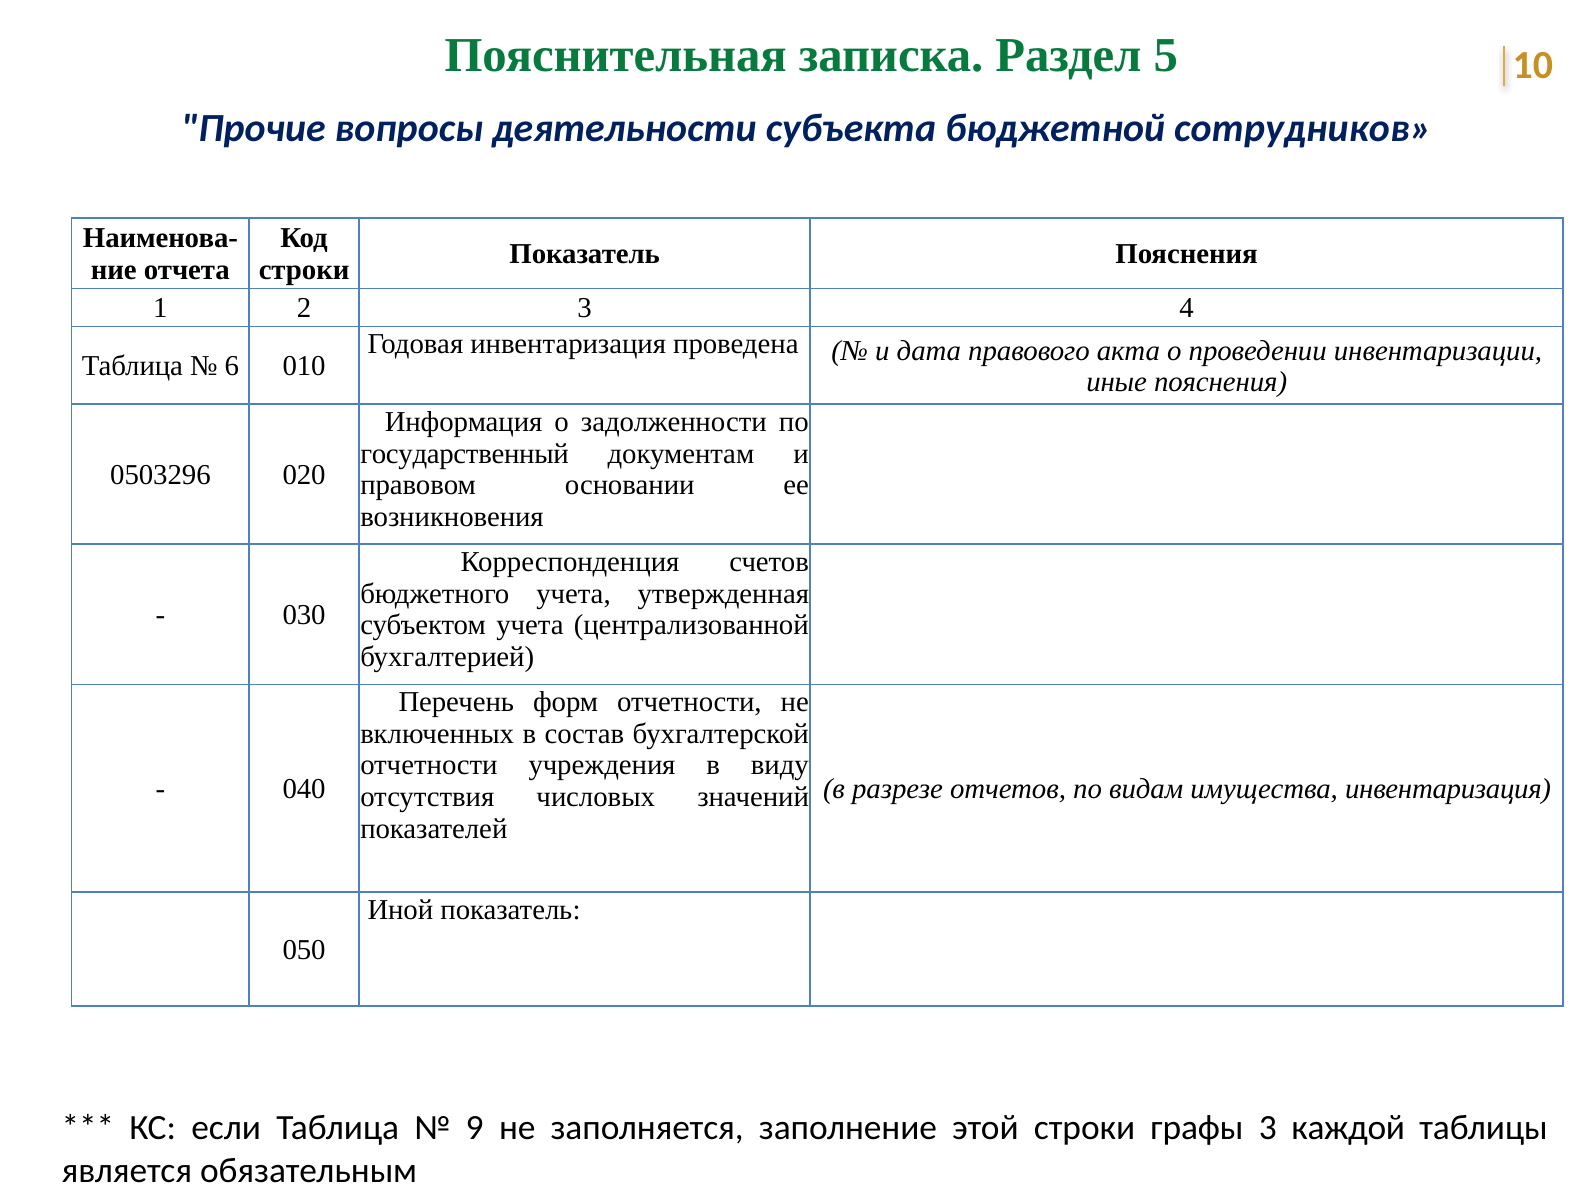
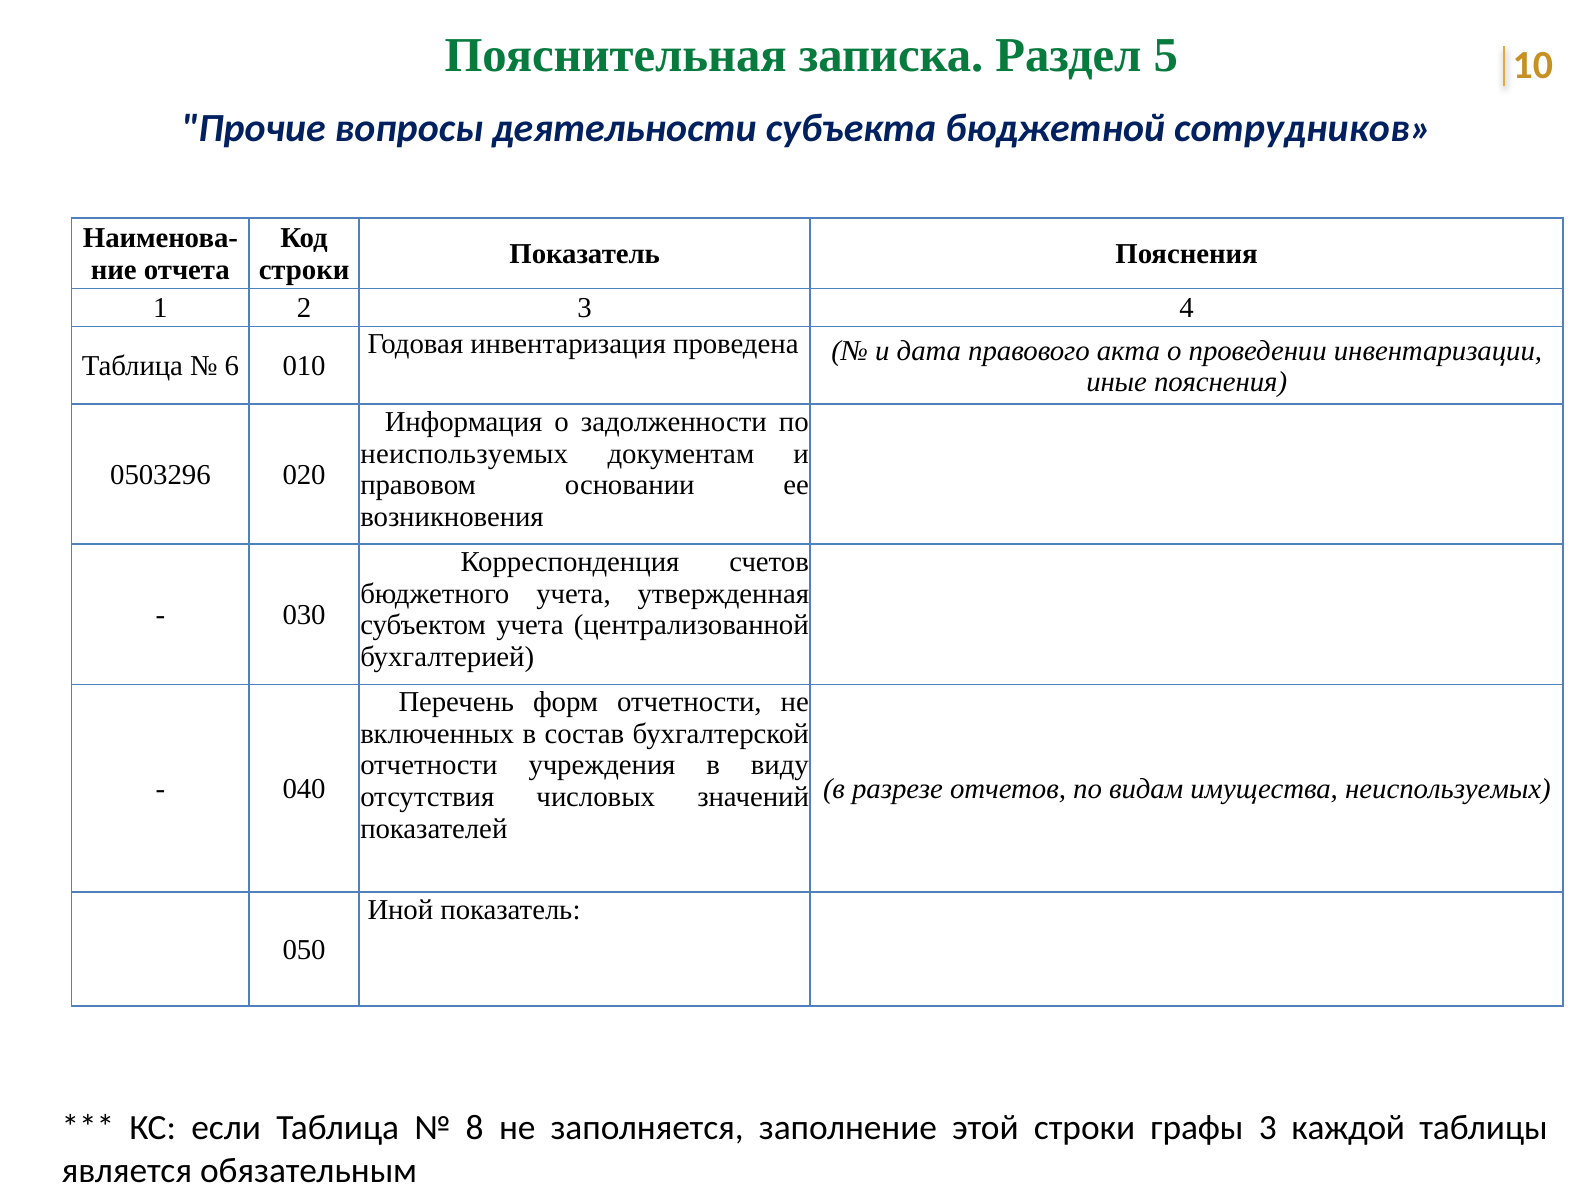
государственный: государственный -> неиспользуемых (464, 454)
имущества инвентаризация: инвентаризация -> неиспользуемых (1448, 789)
9: 9 -> 8 (475, 1128)
